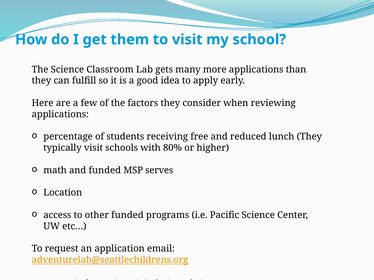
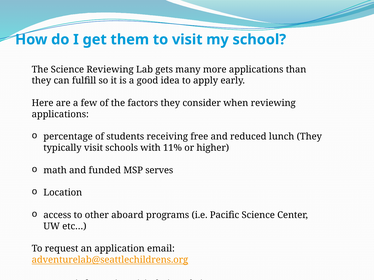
Science Classroom: Classroom -> Reviewing (110, 70)
80%: 80% -> 11% (172, 148)
other funded: funded -> aboard (127, 215)
